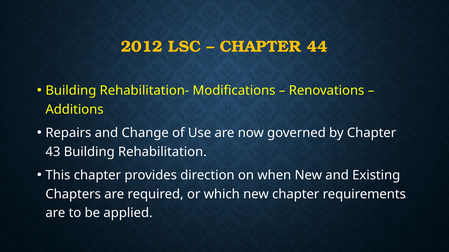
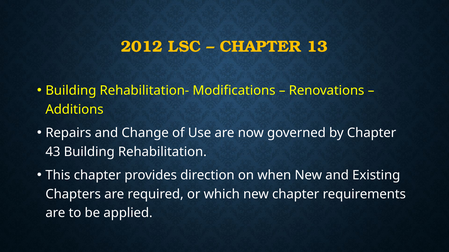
44: 44 -> 13 (317, 47)
